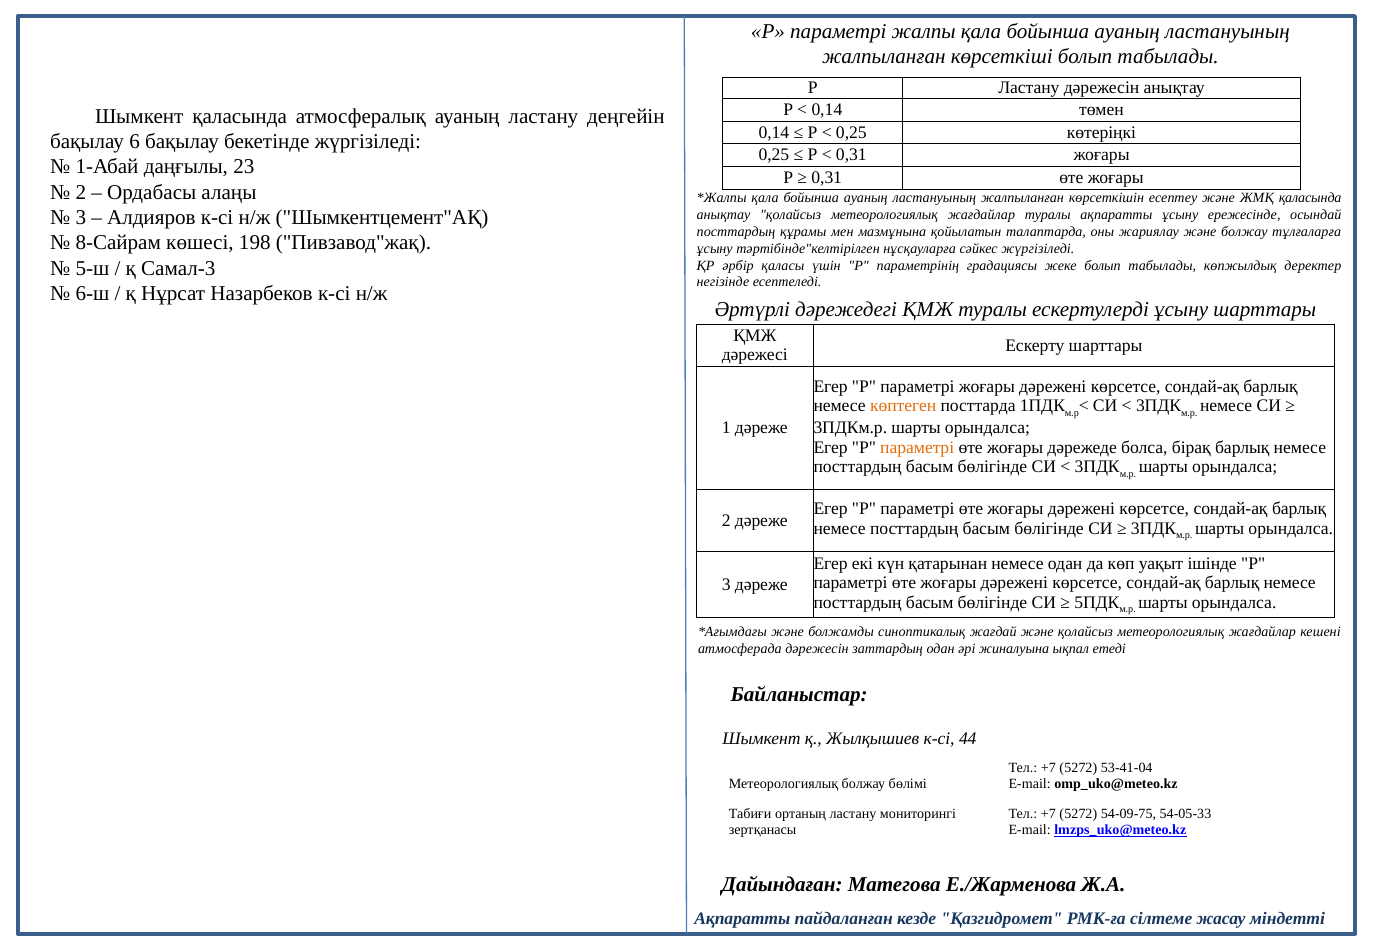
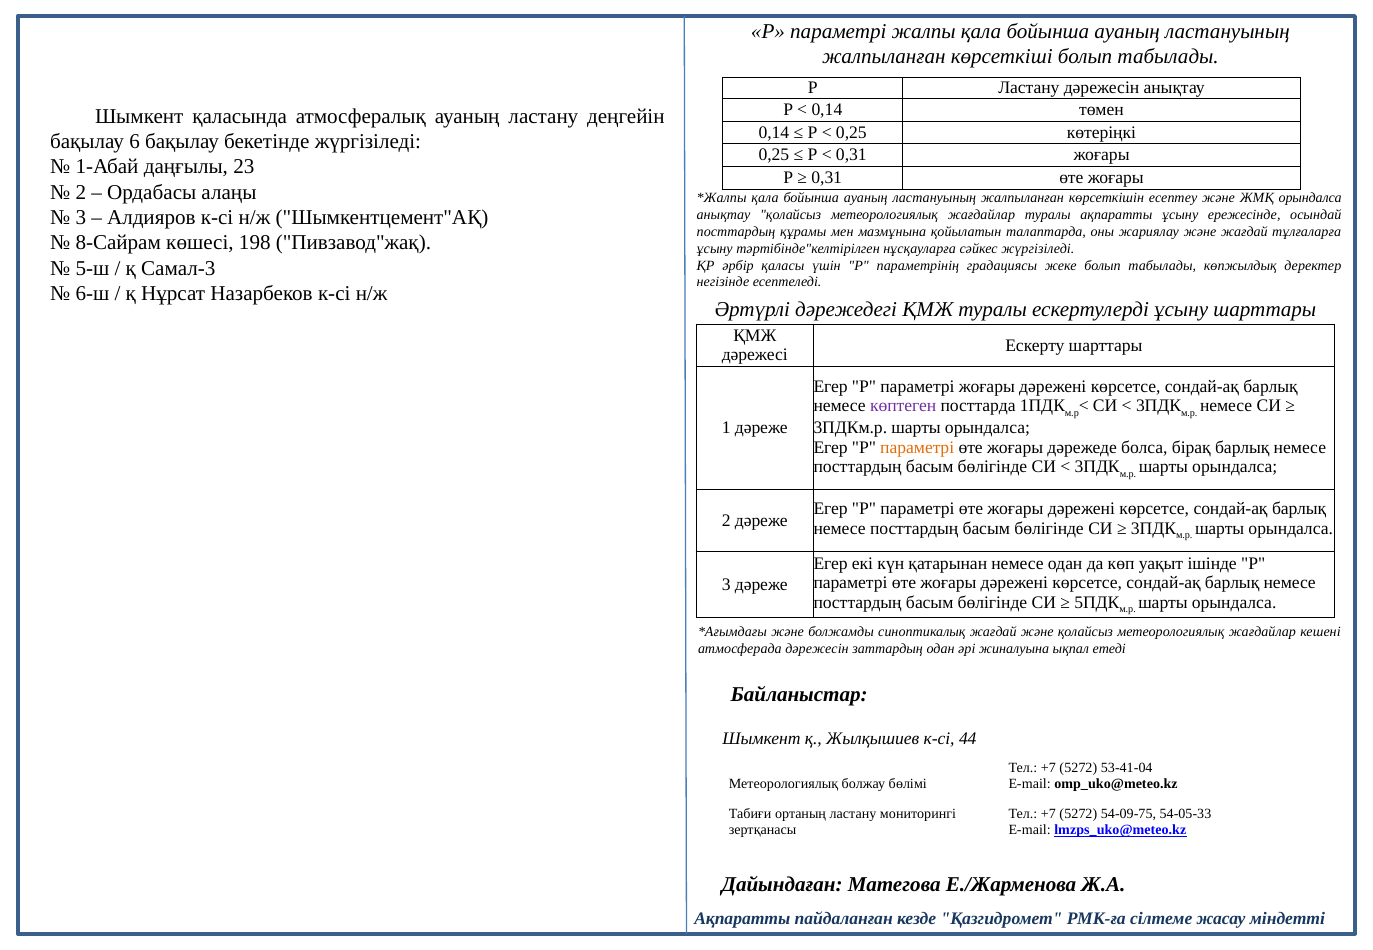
ЖМҚ қаласында: қаласында -> орындалса (1310, 198)
және болжау: болжау -> жағдай (1244, 232)
көптеген colour: orange -> purple (903, 406)
